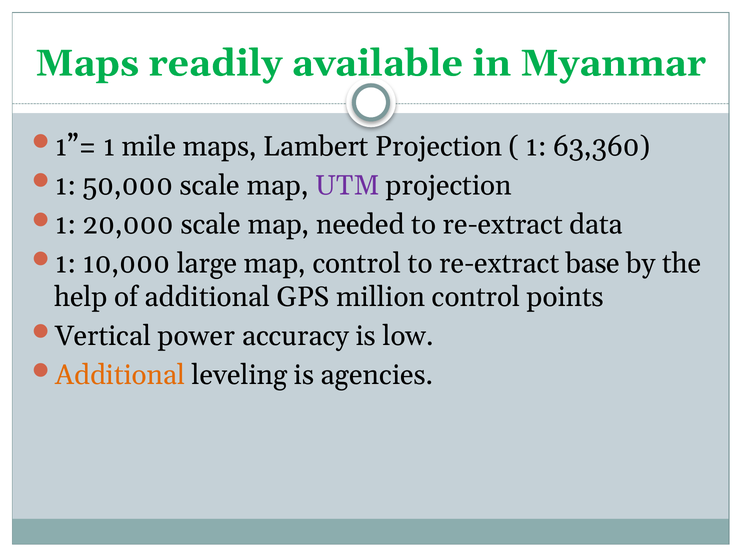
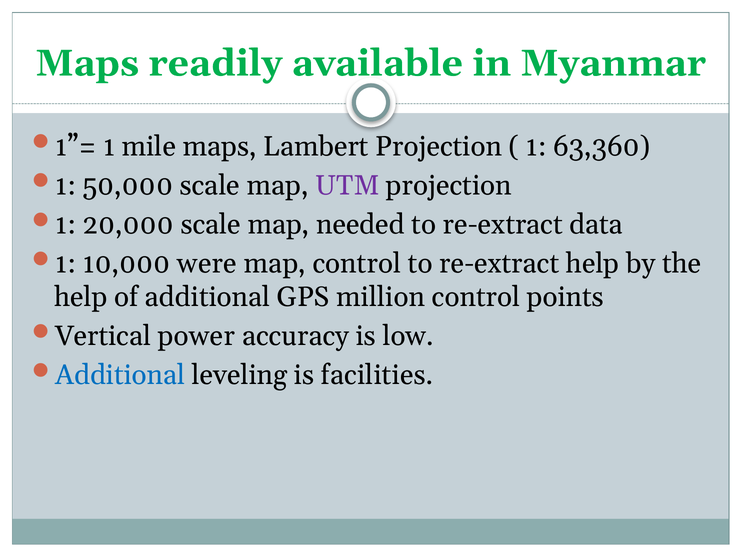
large: large -> were (207, 263)
re-extract base: base -> help (593, 263)
Additional colour: orange -> blue (120, 375)
agencies: agencies -> facilities (377, 375)
